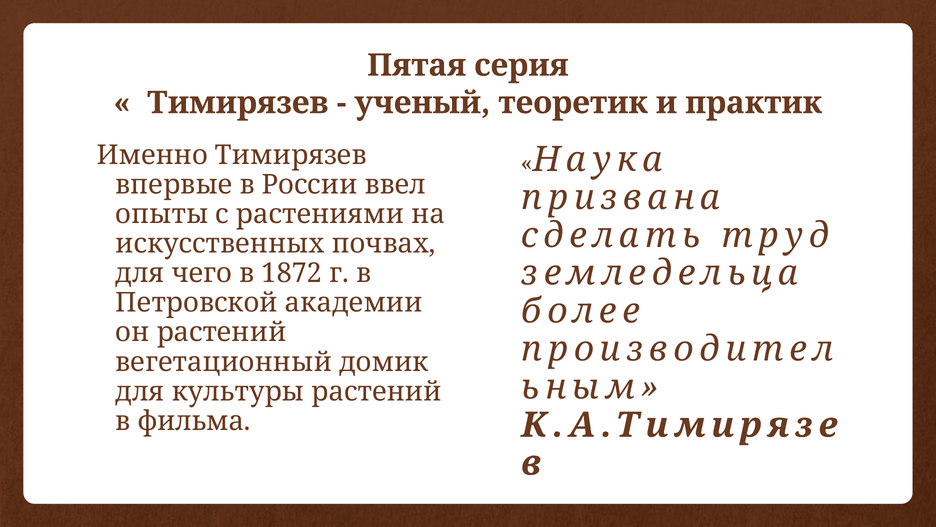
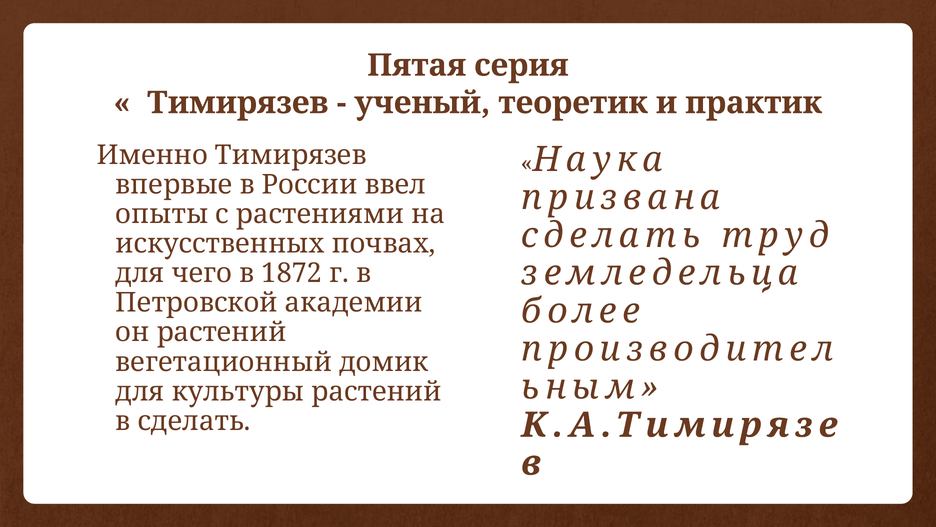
в фильма: фильма -> сделать (194, 421)
